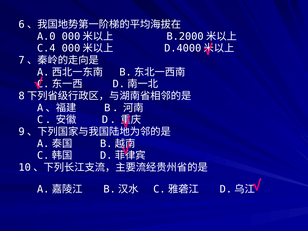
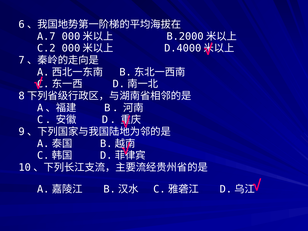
A.0: A.0 -> A.7 (46, 36)
C.4: C.4 -> C.2 (46, 48)
